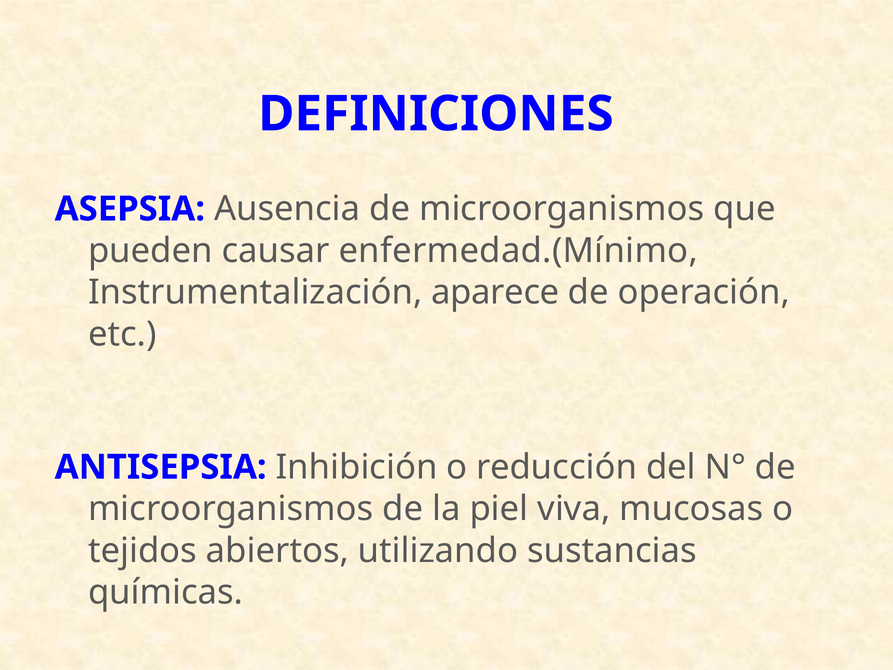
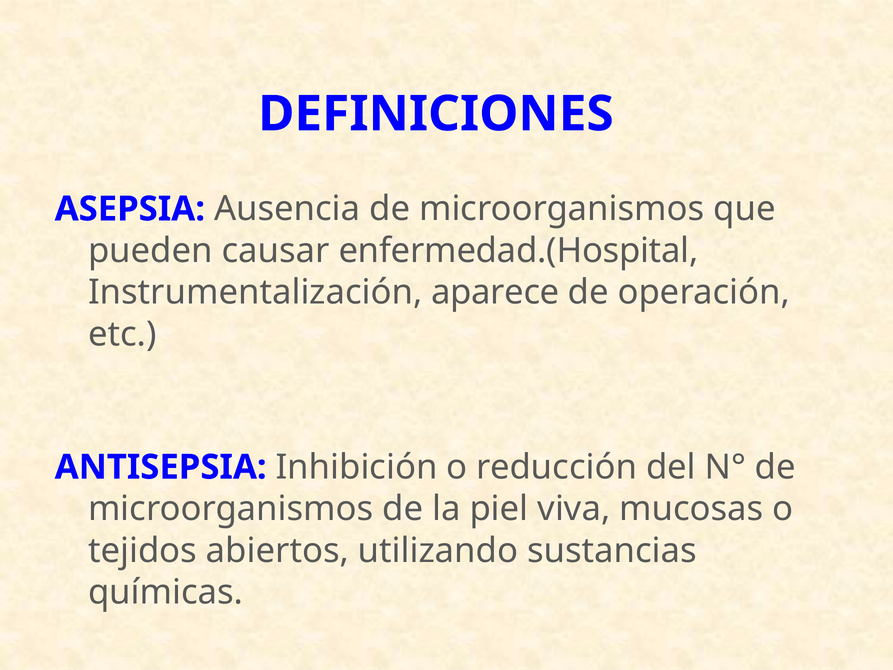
enfermedad.(Mínimo: enfermedad.(Mínimo -> enfermedad.(Hospital (519, 251)
